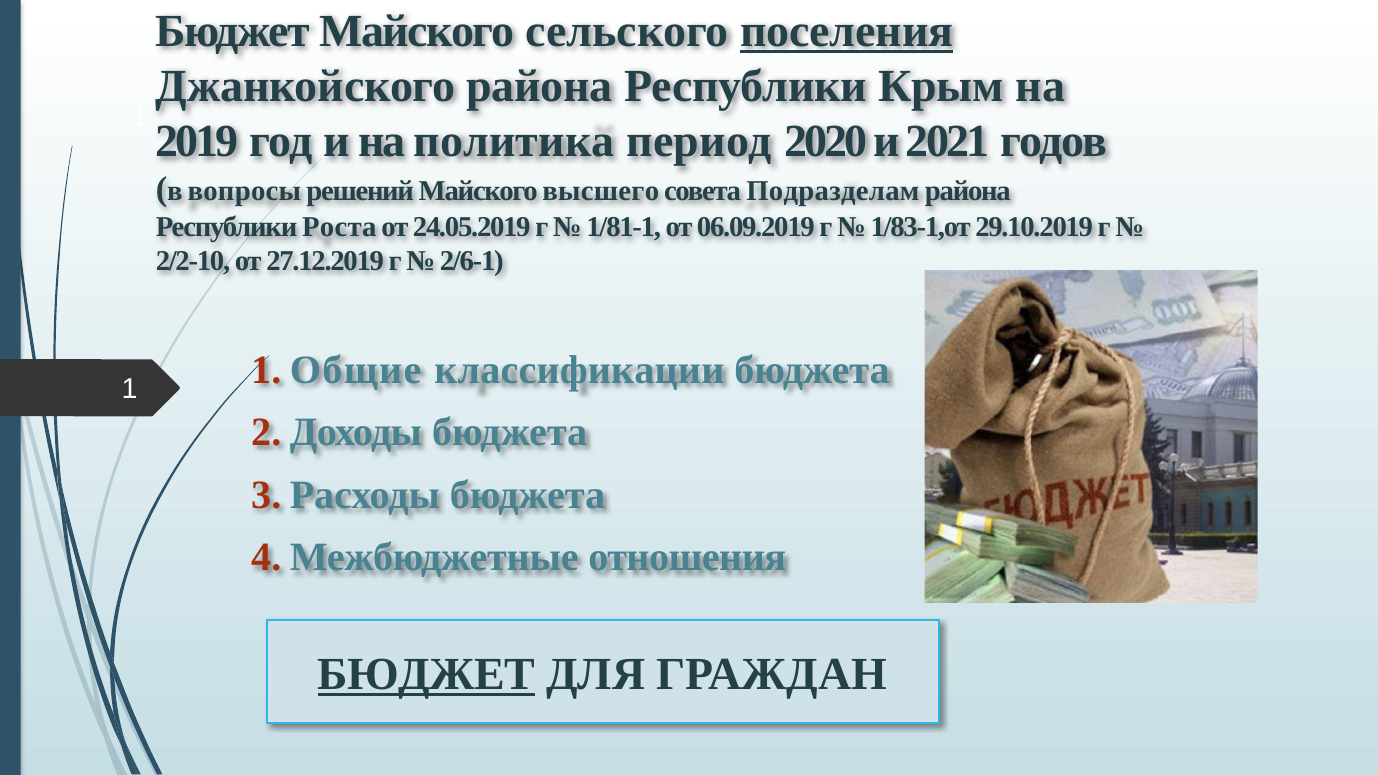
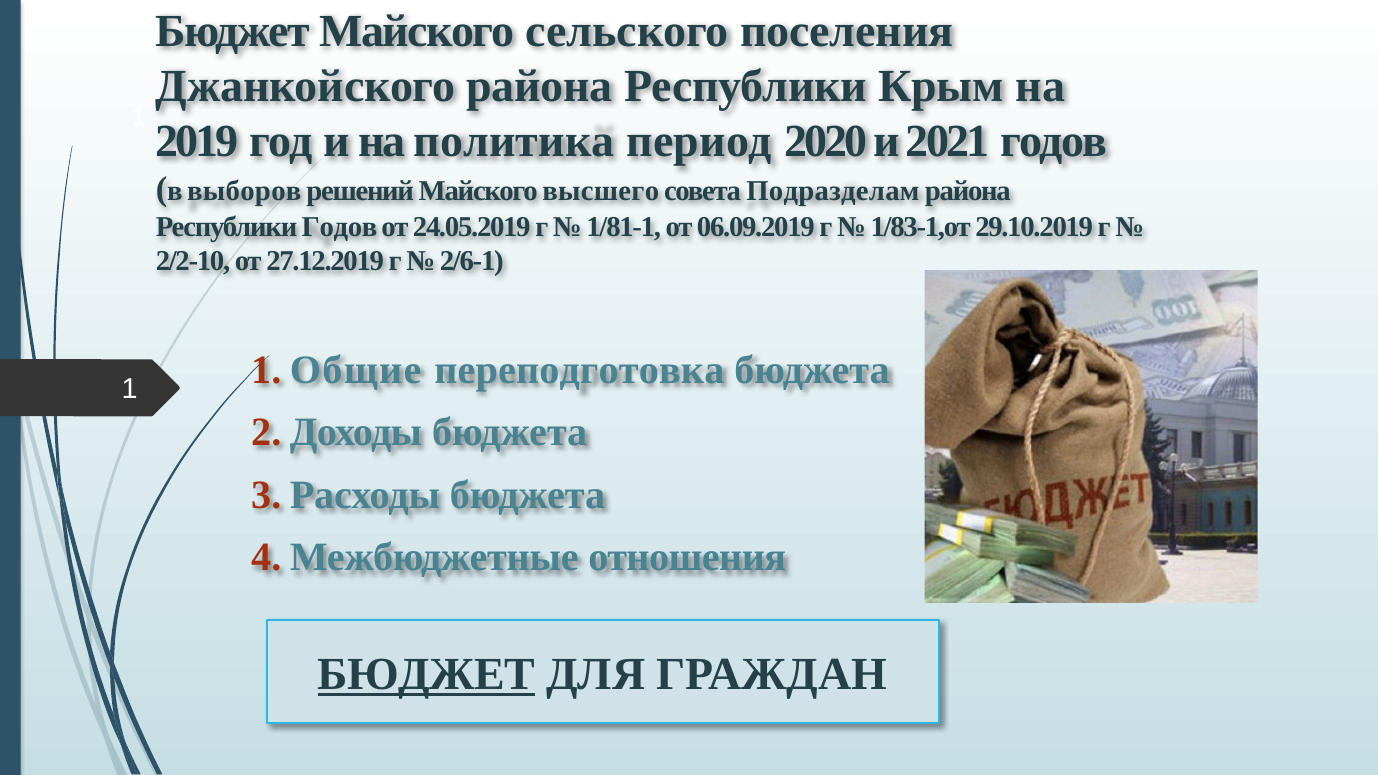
поселения underline: present -> none (847, 32)
вопросы: вопросы -> выборов (244, 191)
Республики Роста: Роста -> Годов (340, 227)
классификации: классификации -> переподготовка (579, 370)
